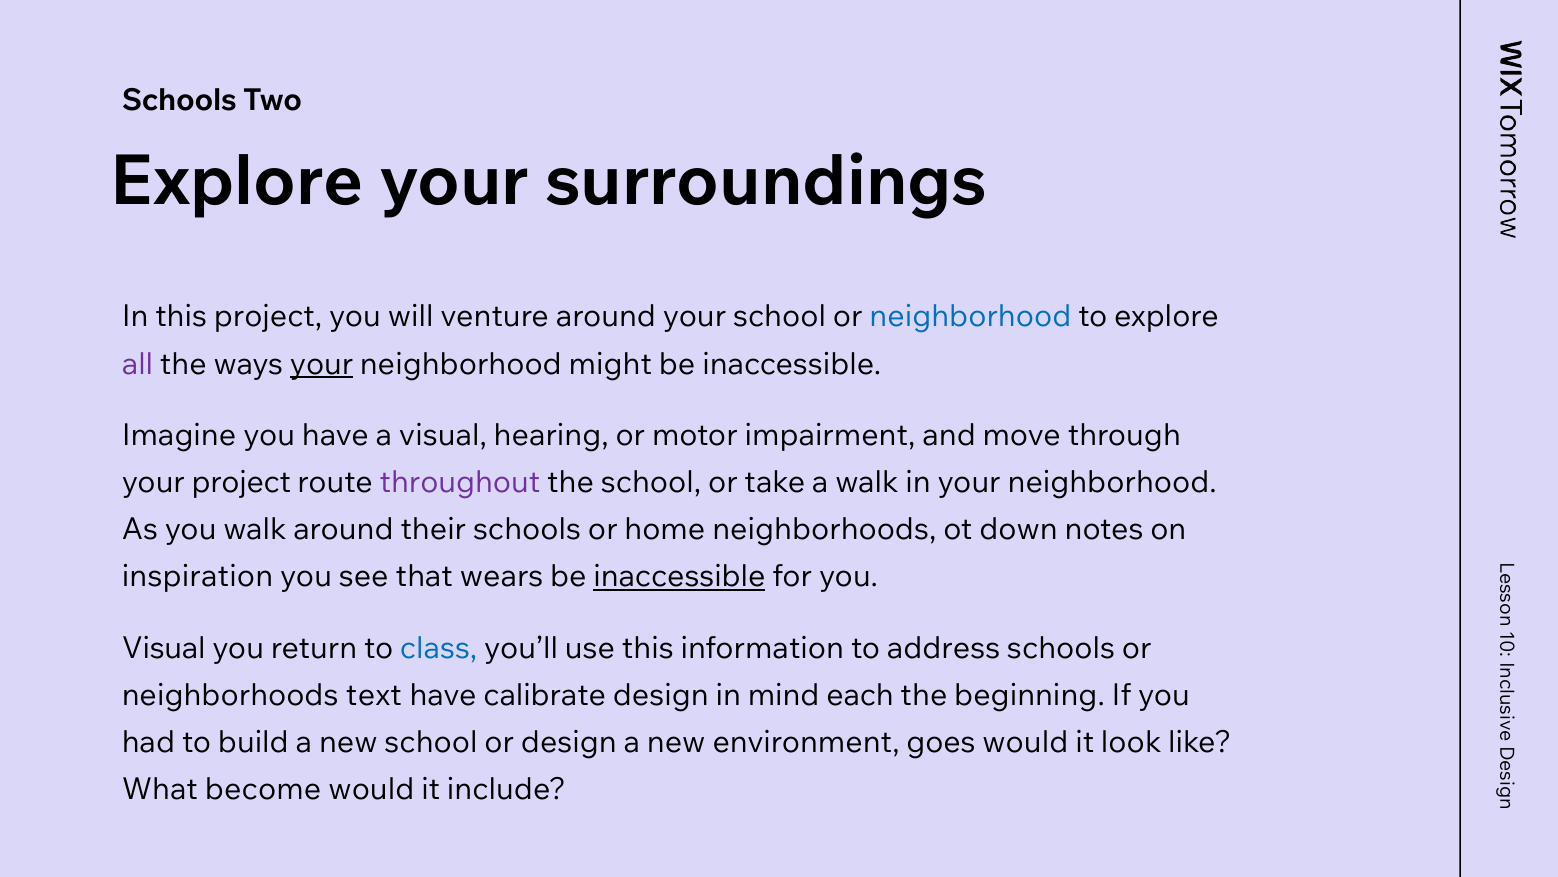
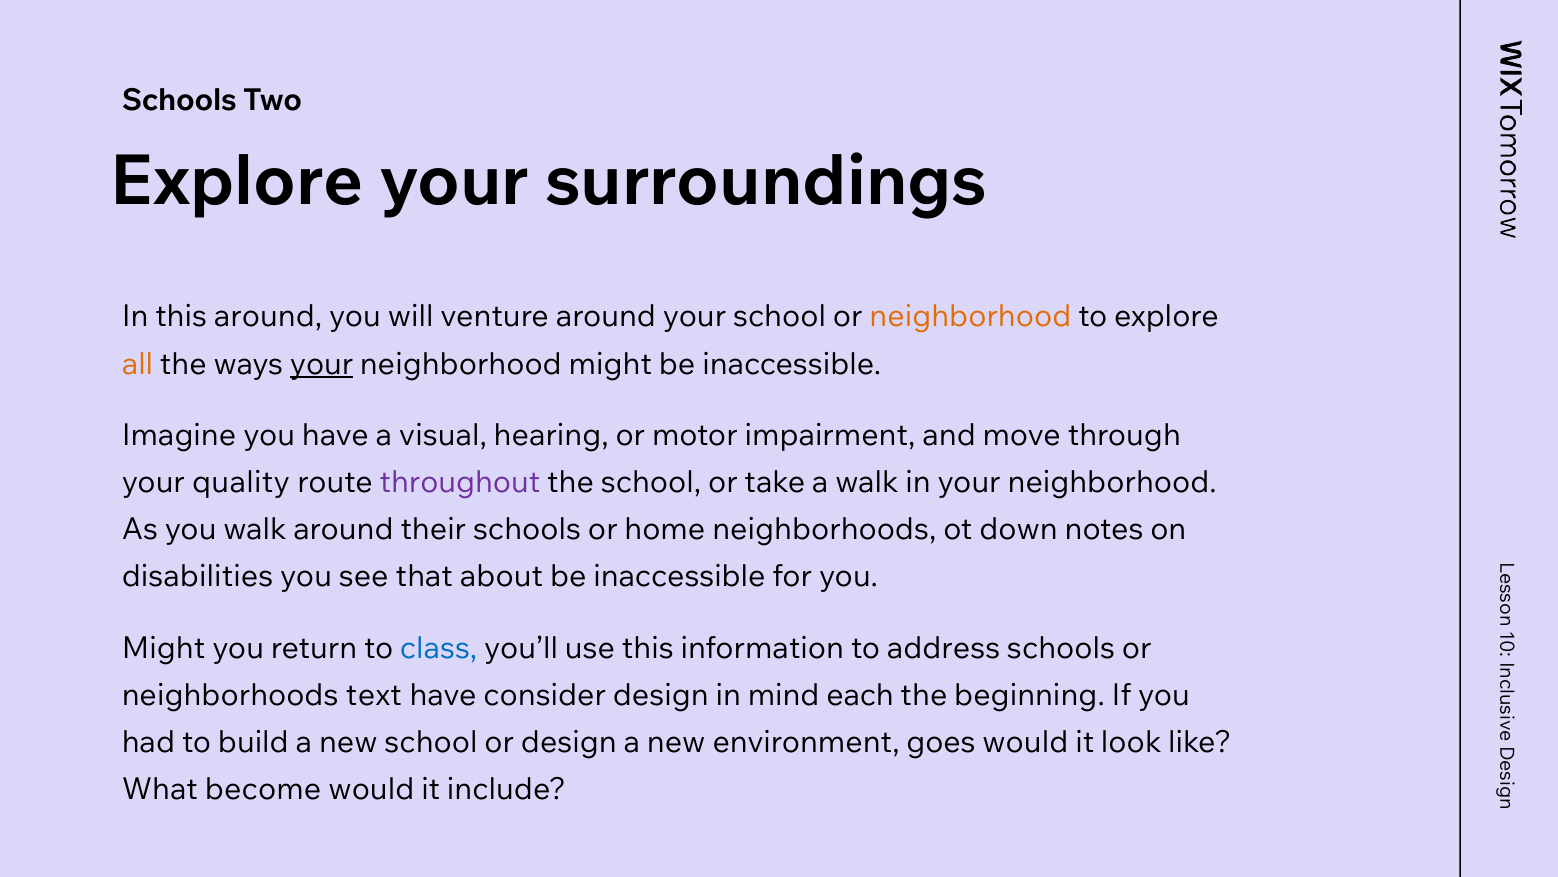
this project: project -> around (268, 317)
neighborhood colour: blue -> orange (970, 317)
all colour: purple -> orange (138, 364)
your project: project -> quality (241, 482)
inspiration: inspiration -> disabilities (198, 577)
wears: wears -> about (502, 577)
inaccessible underline: present -> none (679, 577)
Visual: Visual -> Might (164, 648)
calibrate: calibrate -> consider (545, 695)
